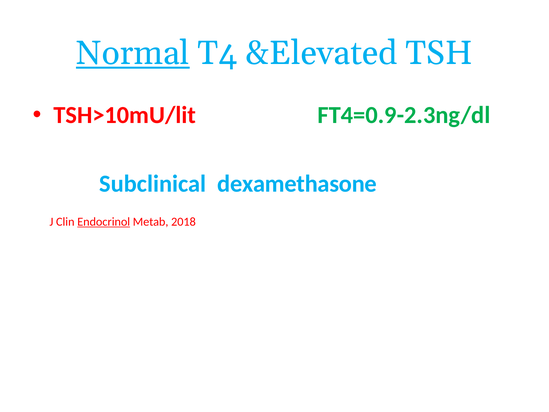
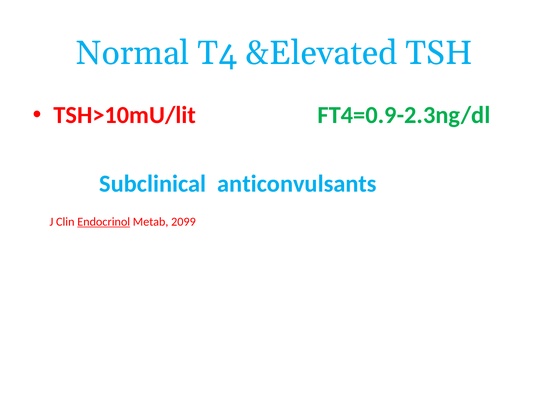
Normal underline: present -> none (133, 53)
dexamethasone: dexamethasone -> anticonvulsants (297, 184)
2018: 2018 -> 2099 (183, 222)
